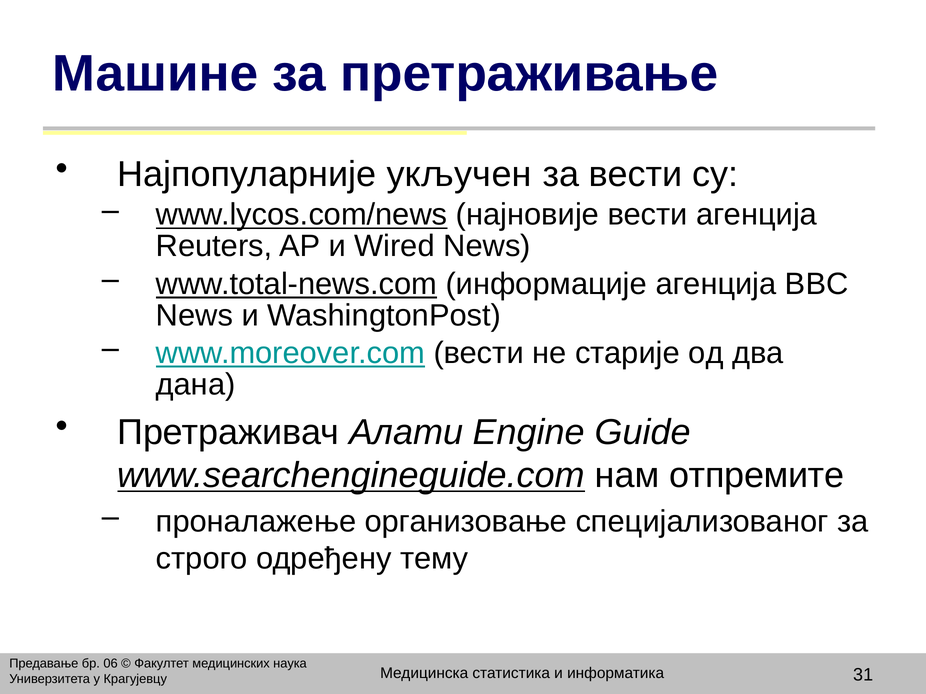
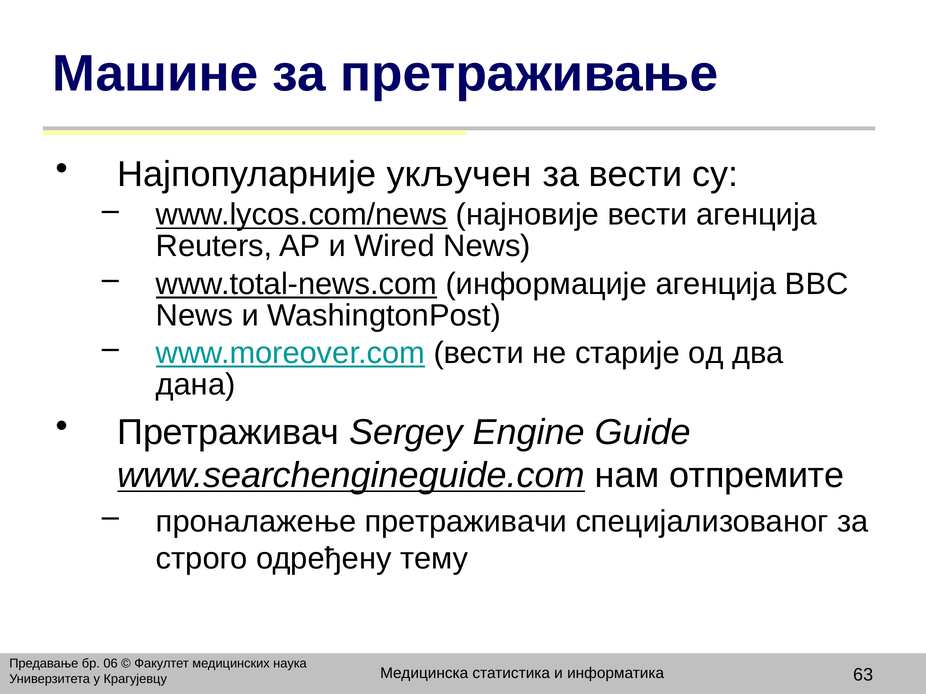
Алати: Алати -> Sergey (406, 433)
организовање: организовање -> претраживачи (466, 522)
31: 31 -> 63 (863, 676)
